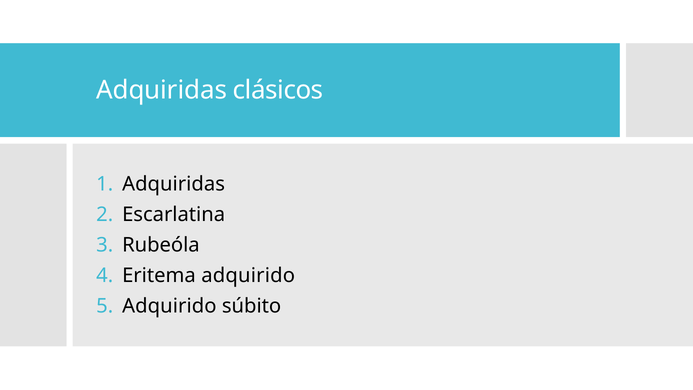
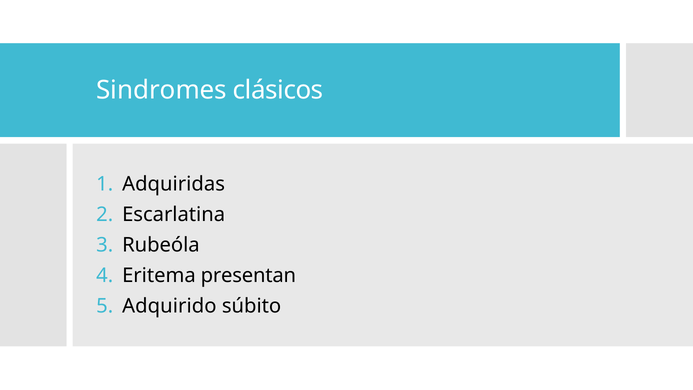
Adquiridas: Adquiridas -> Sindromes (162, 90)
Eritema adquirido: adquirido -> presentan (248, 275)
